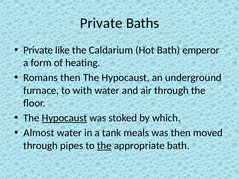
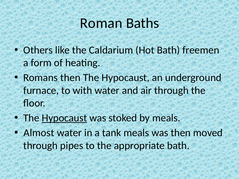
Private: Private -> Roman (101, 23)
Private: Private -> Others (38, 50)
emperor: emperor -> freemen (201, 50)
by which: which -> meals (166, 118)
the underline: present -> none (104, 146)
